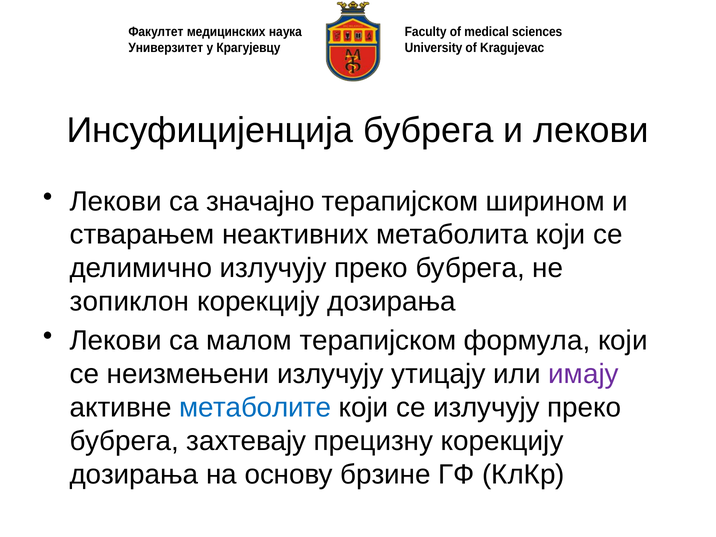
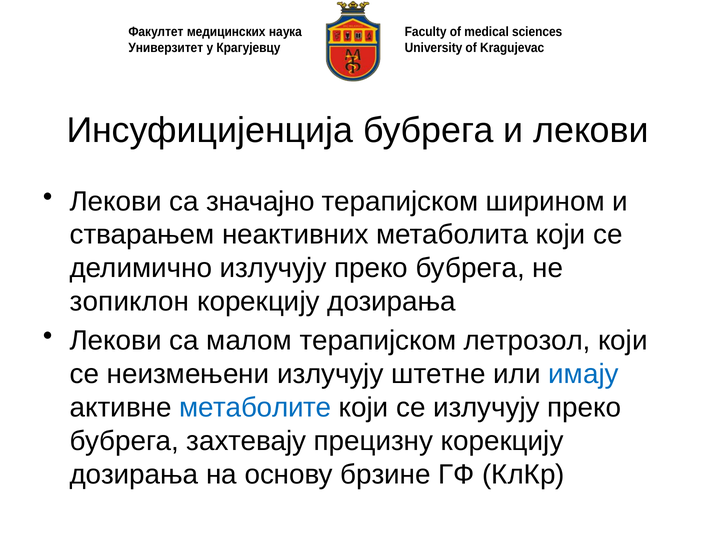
формула: формула -> летрозол (527, 341)
утицају: утицају -> штетне (438, 374)
имају colour: purple -> blue (584, 374)
